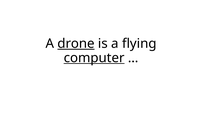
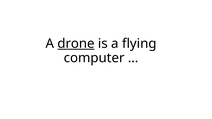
computer underline: present -> none (94, 58)
